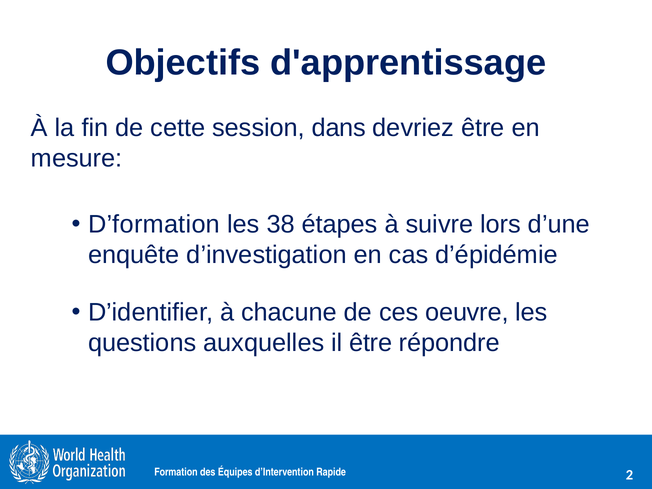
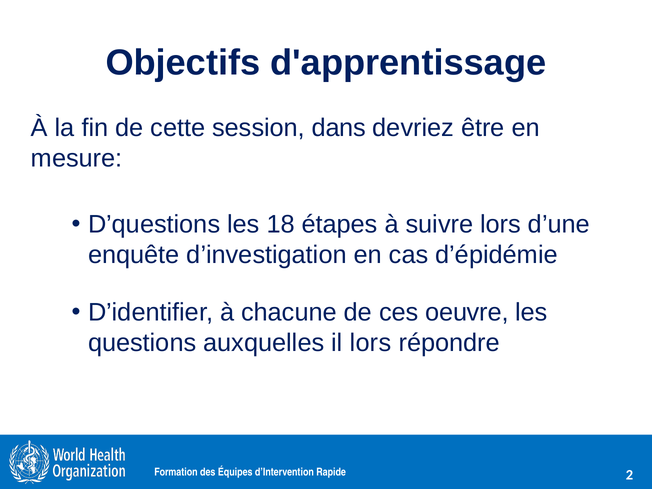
D’formation: D’formation -> D’questions (154, 225)
38: 38 -> 18 (281, 225)
il être: être -> lors (370, 343)
